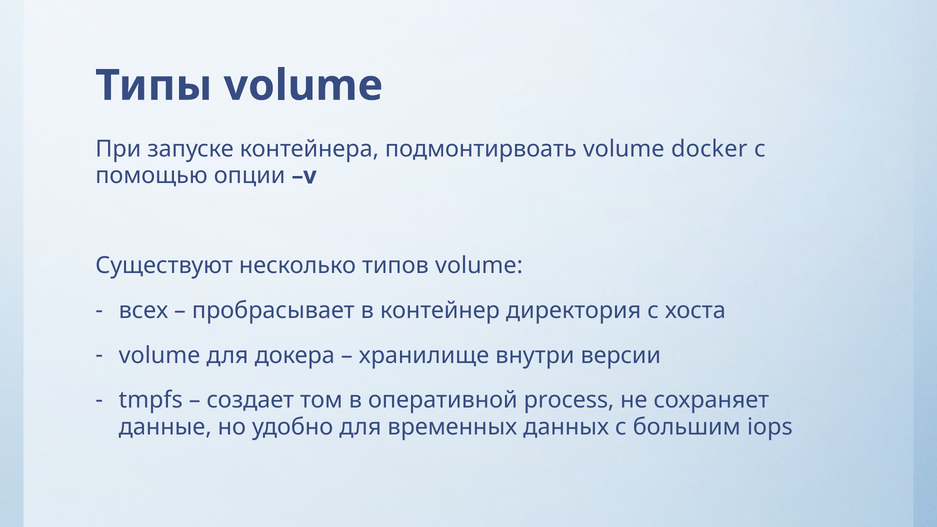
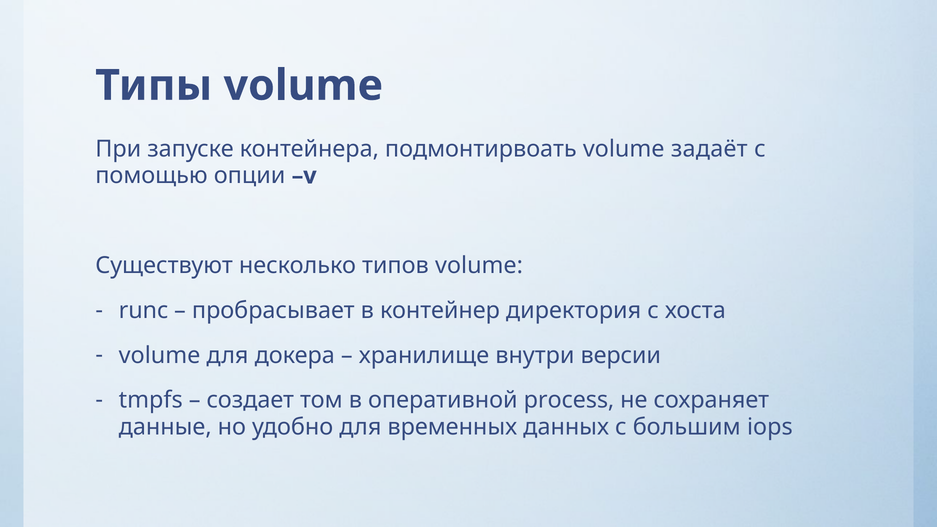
docker: docker -> задаёт (709, 149)
всех: всех -> runc (143, 311)
